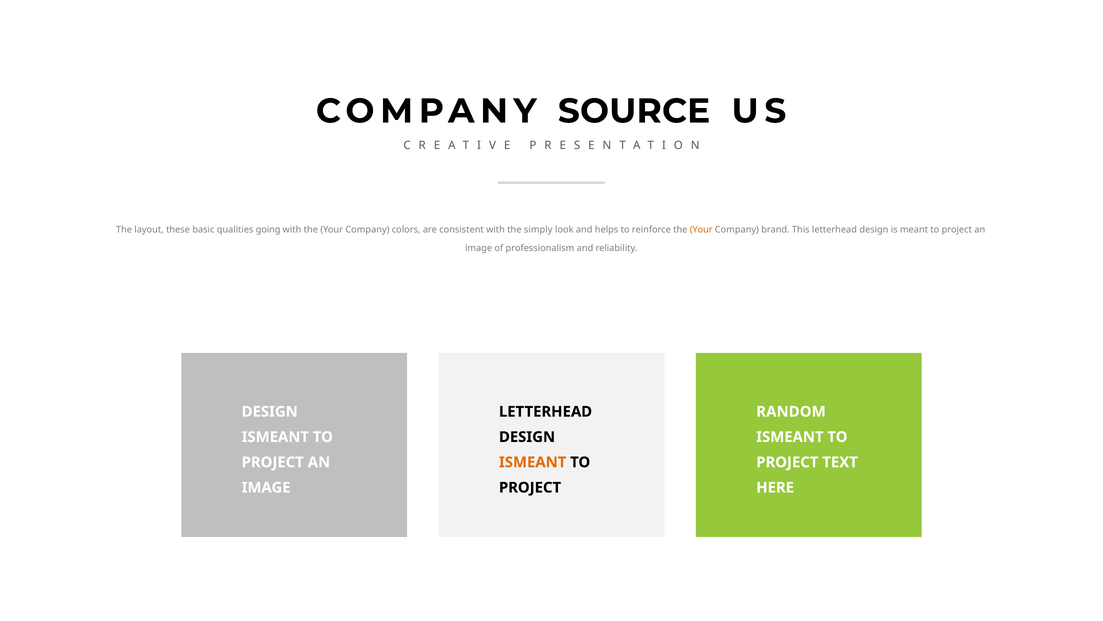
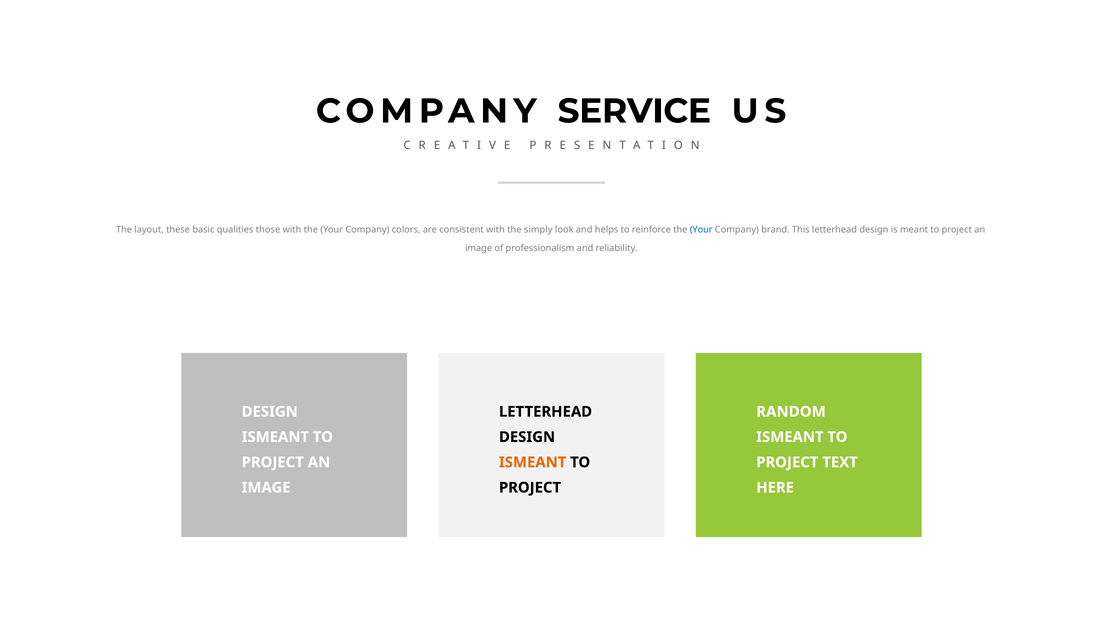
SOURCE: SOURCE -> SERVICE (634, 111)
going: going -> those (268, 230)
Your colour: orange -> blue (701, 230)
